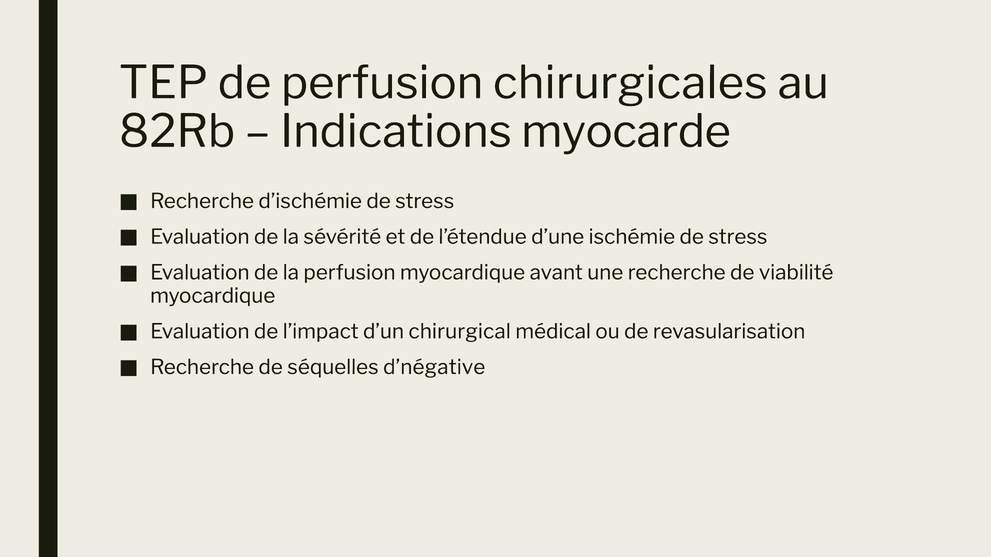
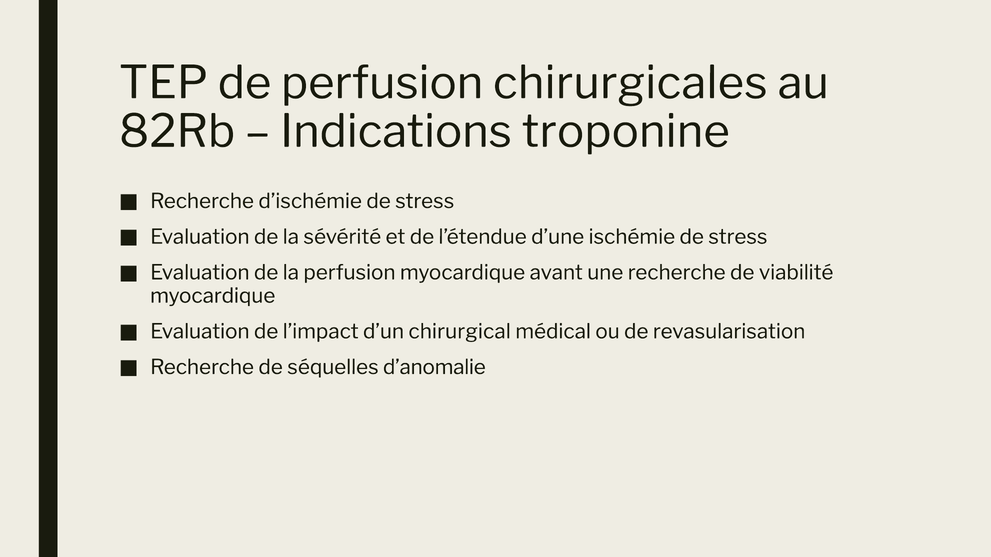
myocarde: myocarde -> troponine (626, 132)
d’négative: d’négative -> d’anomalie (434, 367)
